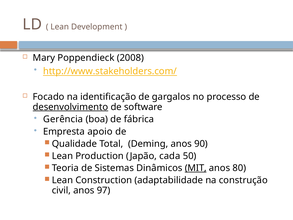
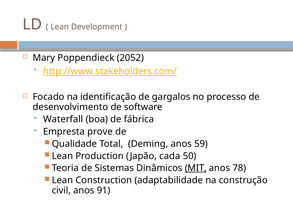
2008: 2008 -> 2052 (130, 58)
desenvolvimento underline: present -> none (70, 107)
Gerência: Gerência -> Waterfall (63, 119)
apoio: apoio -> prove (100, 132)
90: 90 -> 59 (201, 144)
80: 80 -> 78 (239, 168)
97: 97 -> 91 (104, 190)
